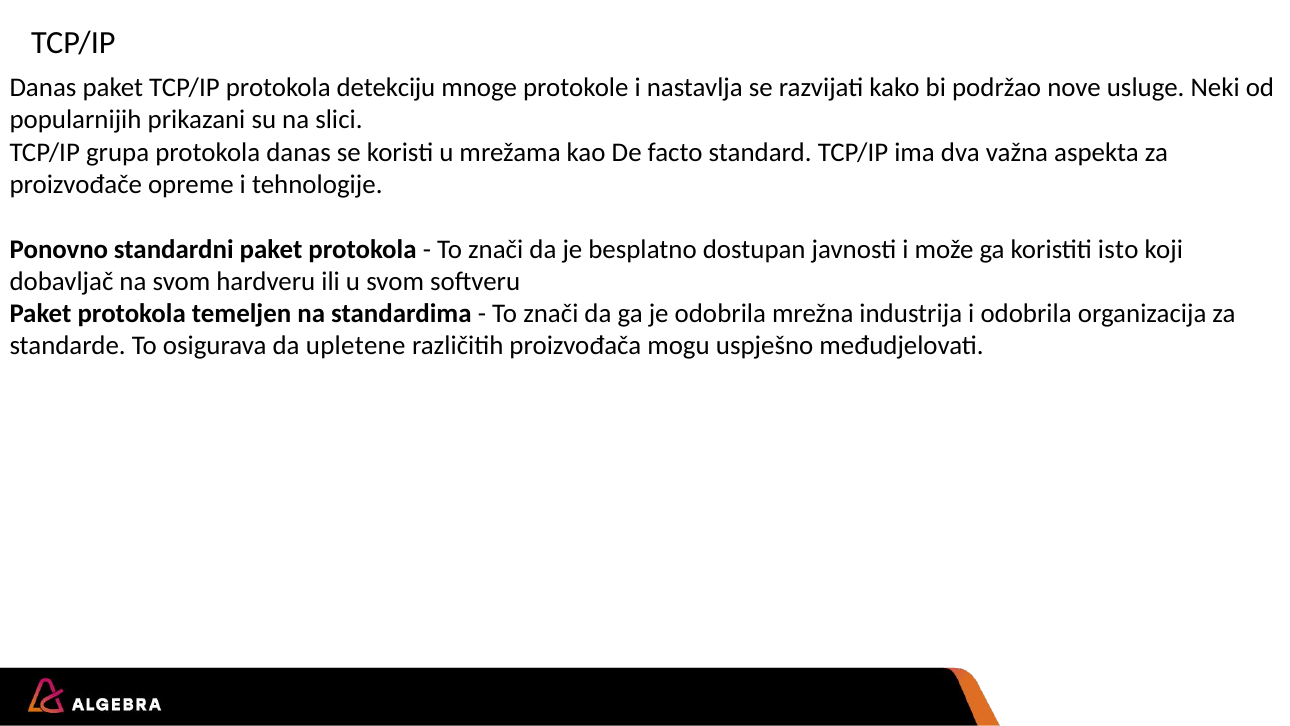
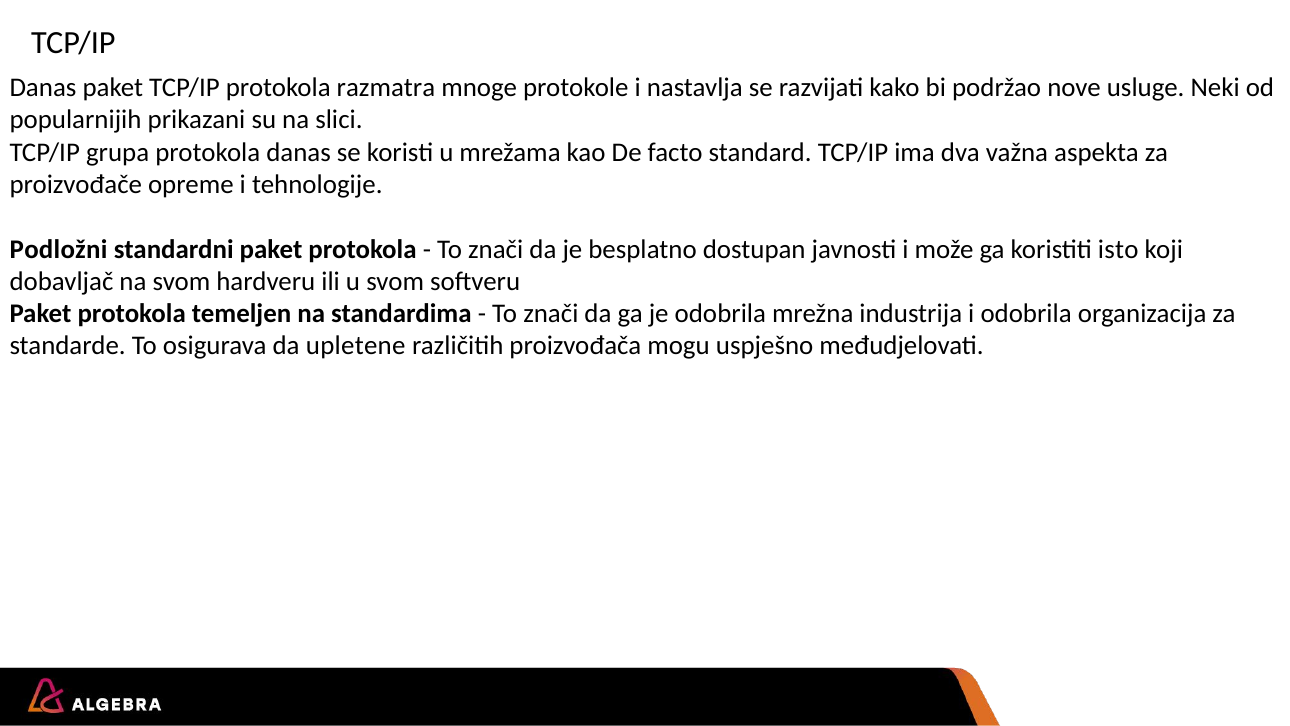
detekciju: detekciju -> razmatra (386, 88)
Ponovno: Ponovno -> Podložni (59, 249)
